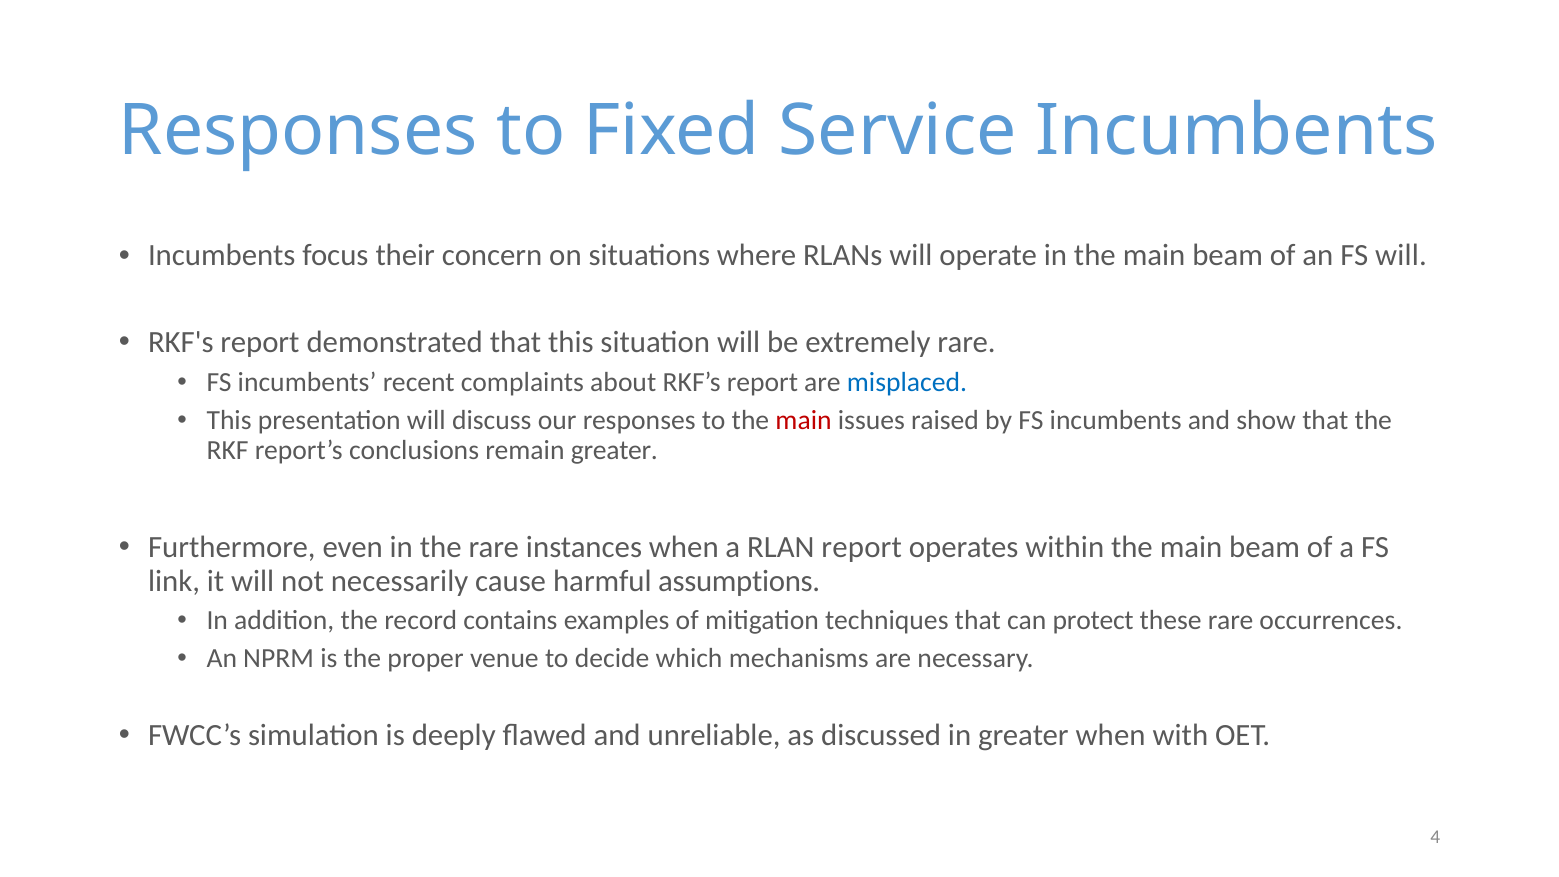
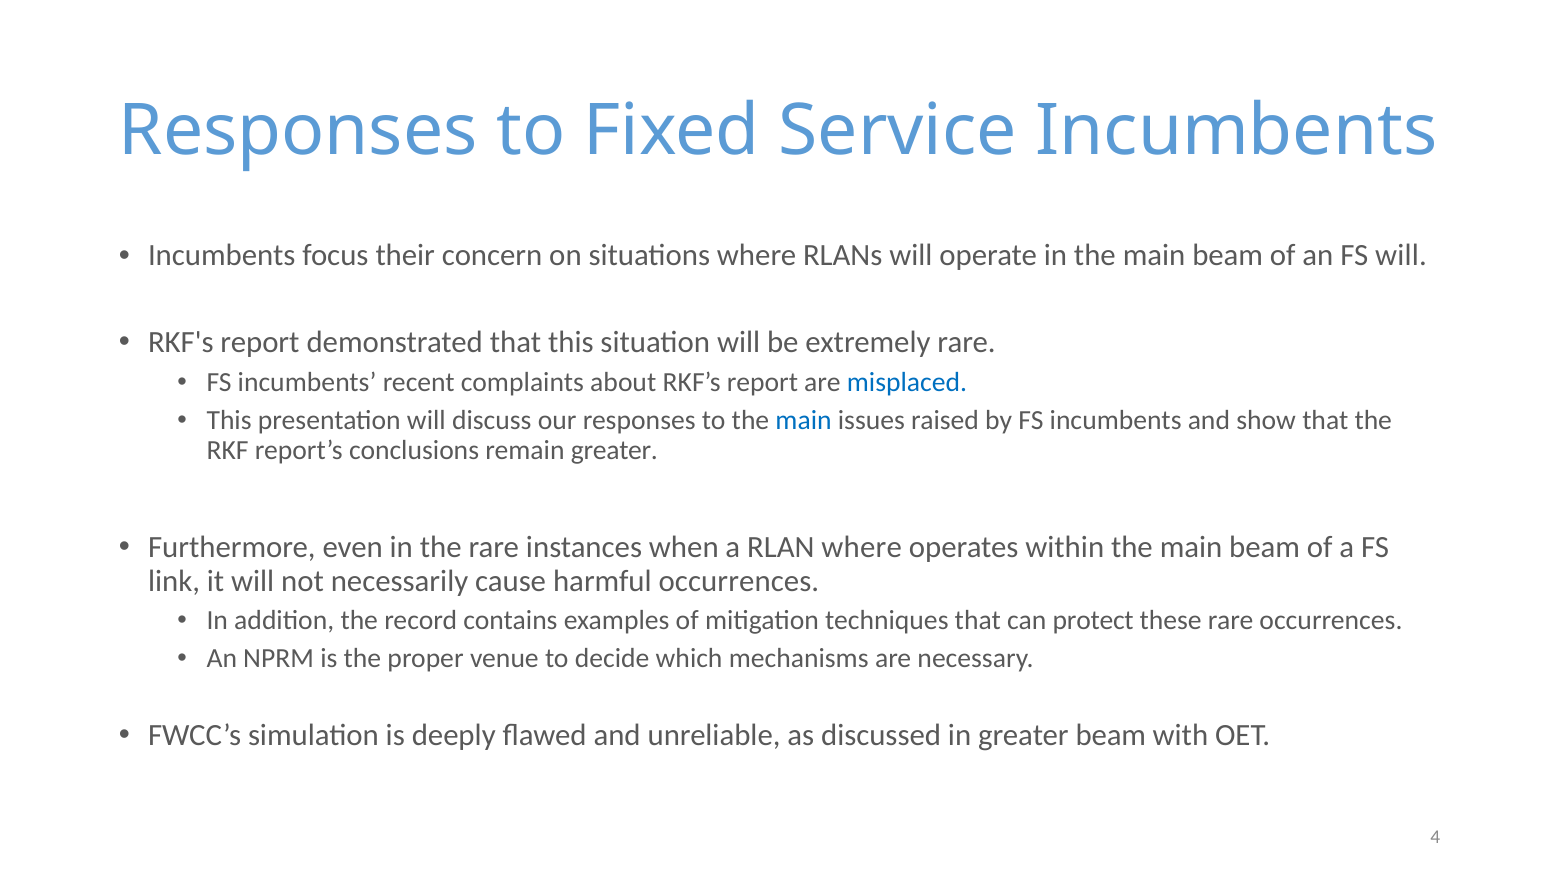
main colour: red -> blue (804, 420)
RLAN report: report -> where (862, 547)
harmful assumptions: assumptions -> occurrences (739, 581)
greater when: when -> beam (1111, 735)
